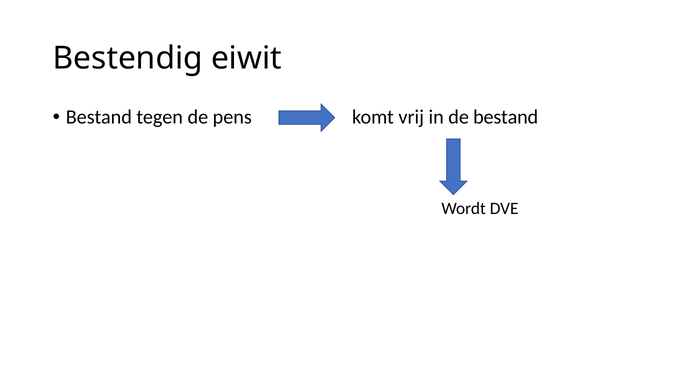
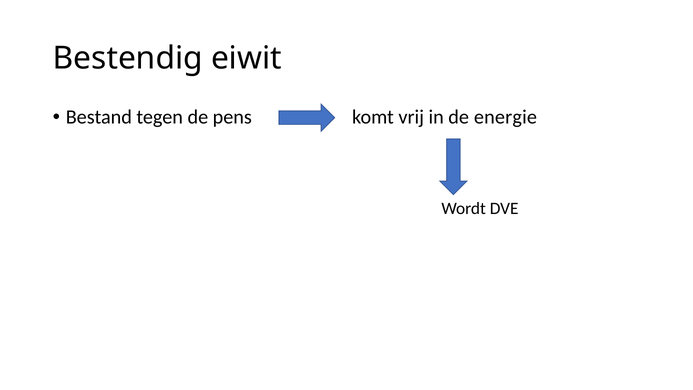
de bestand: bestand -> energie (505, 117)
